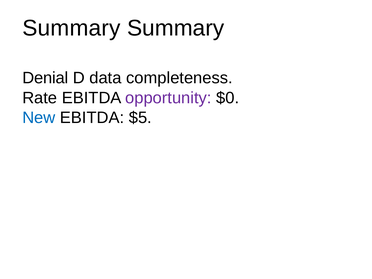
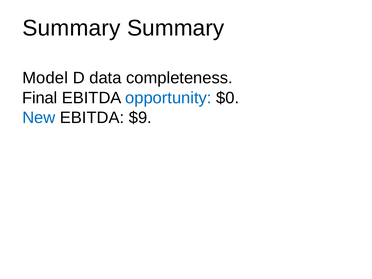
Denial: Denial -> Model (45, 78)
Rate: Rate -> Final (40, 98)
opportunity colour: purple -> blue (168, 98)
$5: $5 -> $9 (140, 118)
